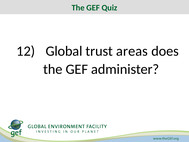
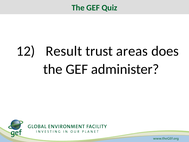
Global: Global -> Result (64, 51)
